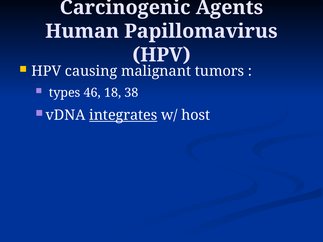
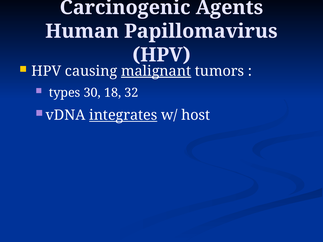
malignant underline: none -> present (156, 71)
46: 46 -> 30 (92, 93)
38: 38 -> 32 (131, 93)
